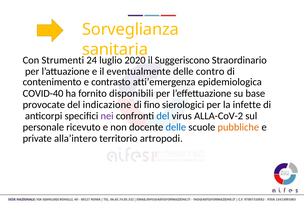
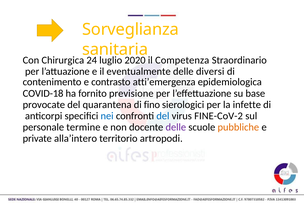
Strumenti: Strumenti -> Chirurgica (63, 60)
Suggeriscono: Suggeriscono -> Competenza (182, 60)
contro: contro -> diversi (210, 71)
COVID-40: COVID-40 -> COVID-18 (43, 93)
disponibili: disponibili -> previsione (131, 93)
indicazione: indicazione -> quarantena (107, 105)
nei colour: purple -> blue (107, 116)
ALLA-CoV-2: ALLA-CoV-2 -> FINE-CoV-2 (219, 116)
ricevuto: ricevuto -> termine (83, 127)
delle colour: blue -> purple (176, 127)
